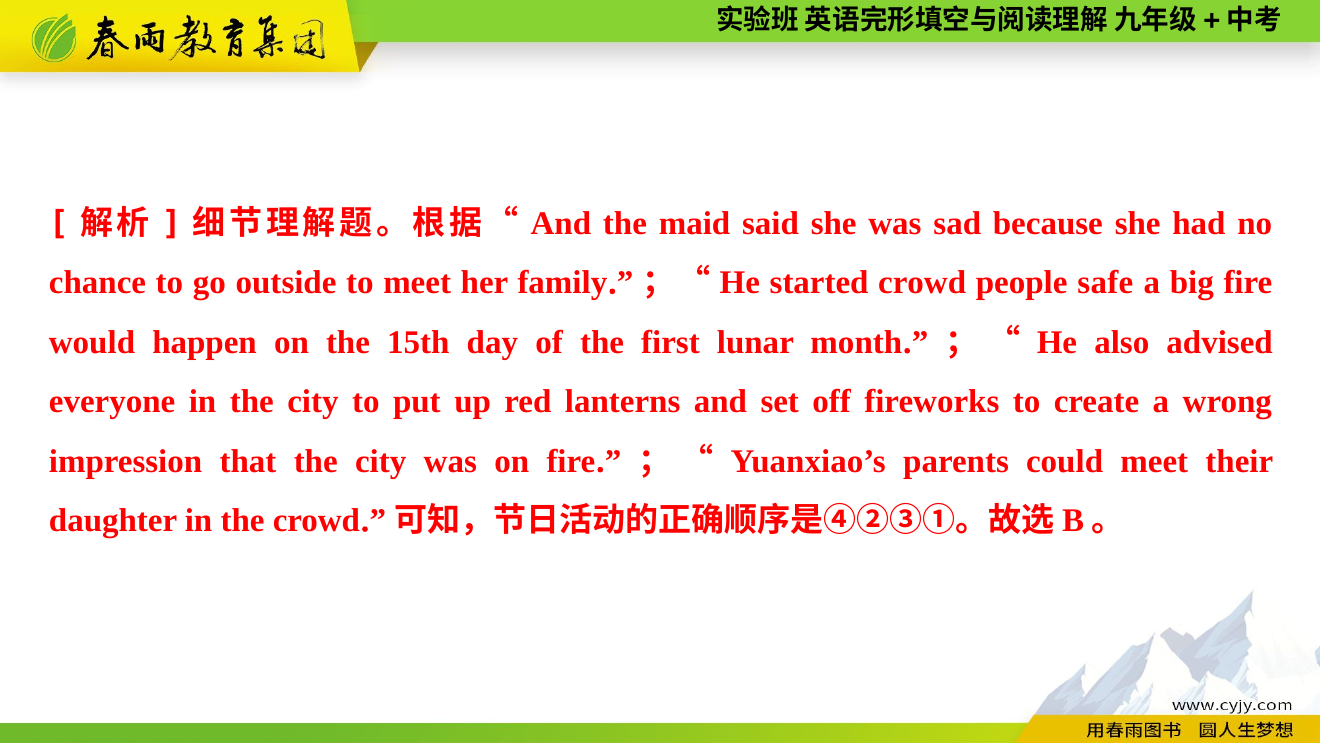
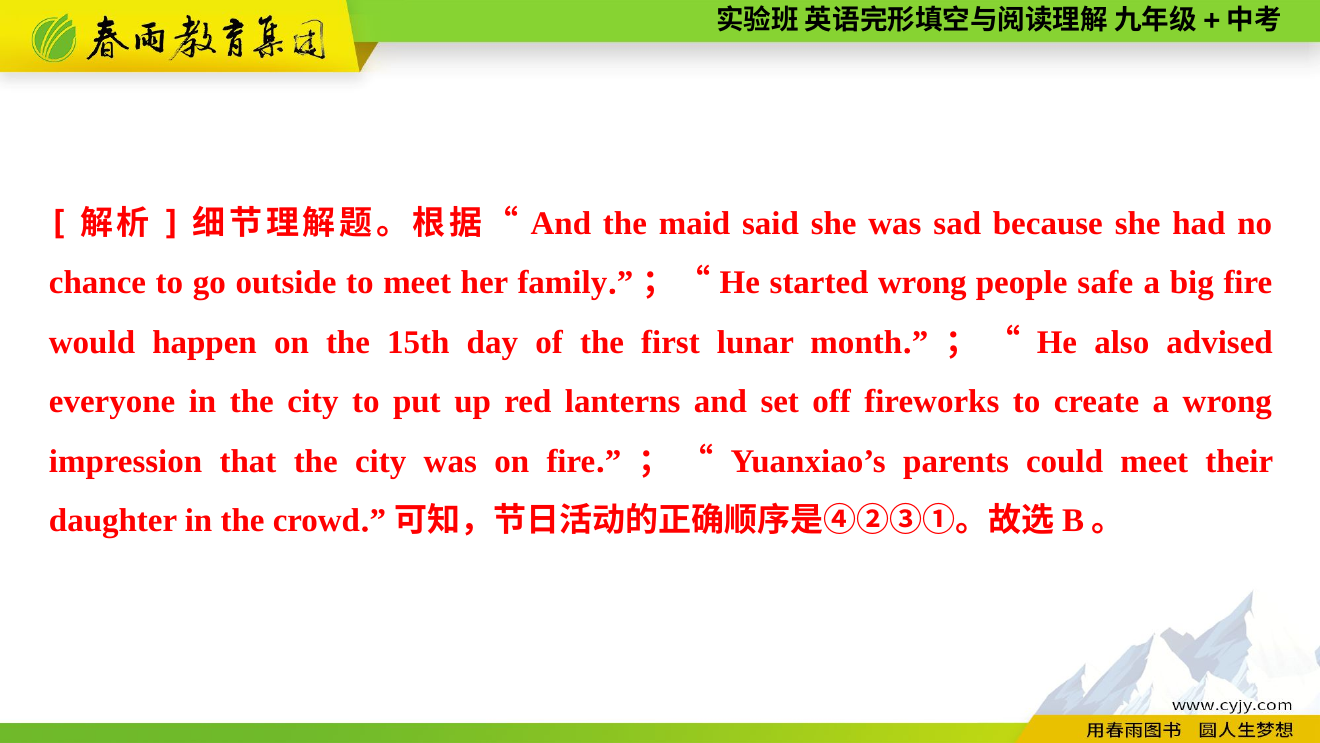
started crowd: crowd -> wrong (922, 283)
